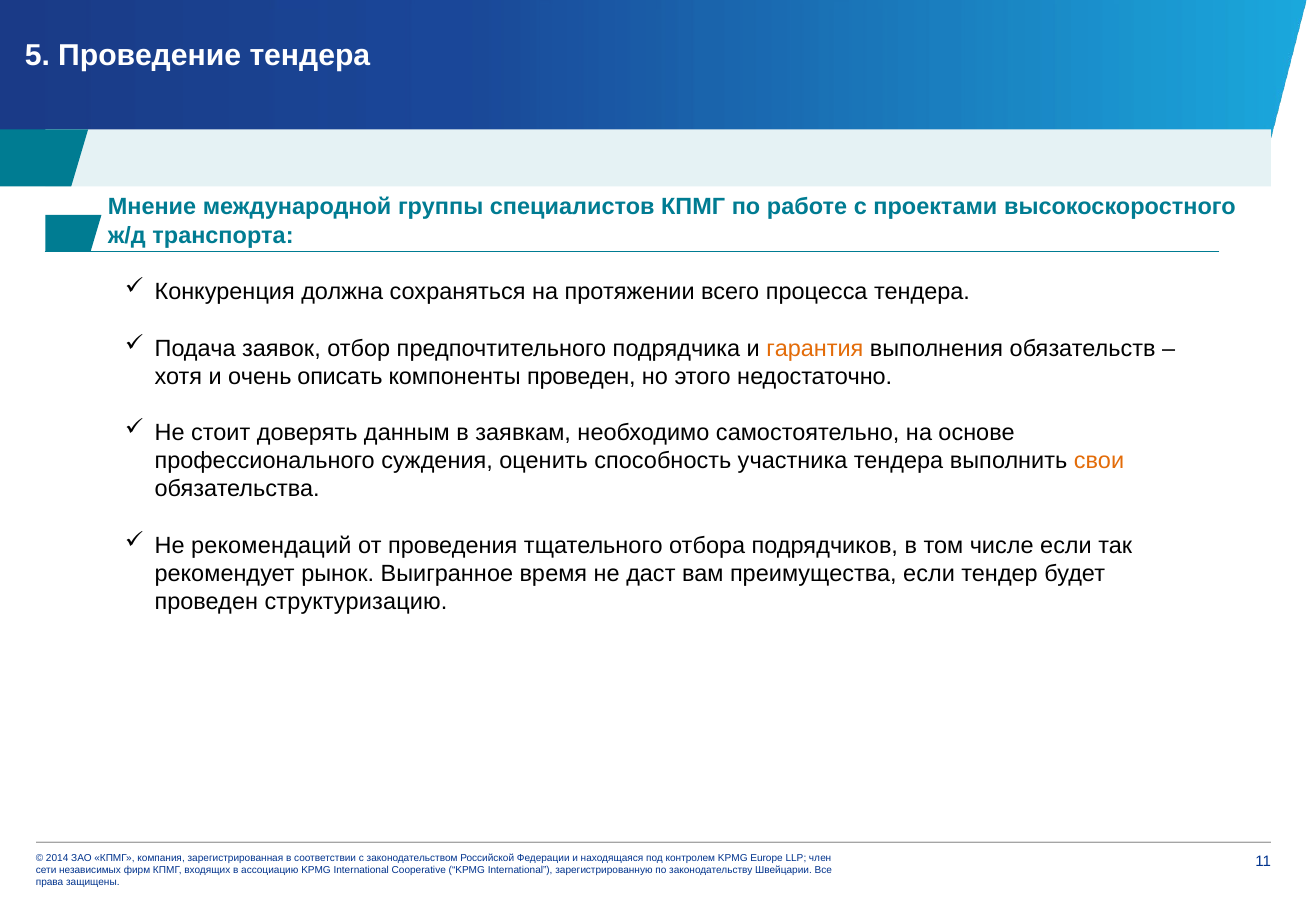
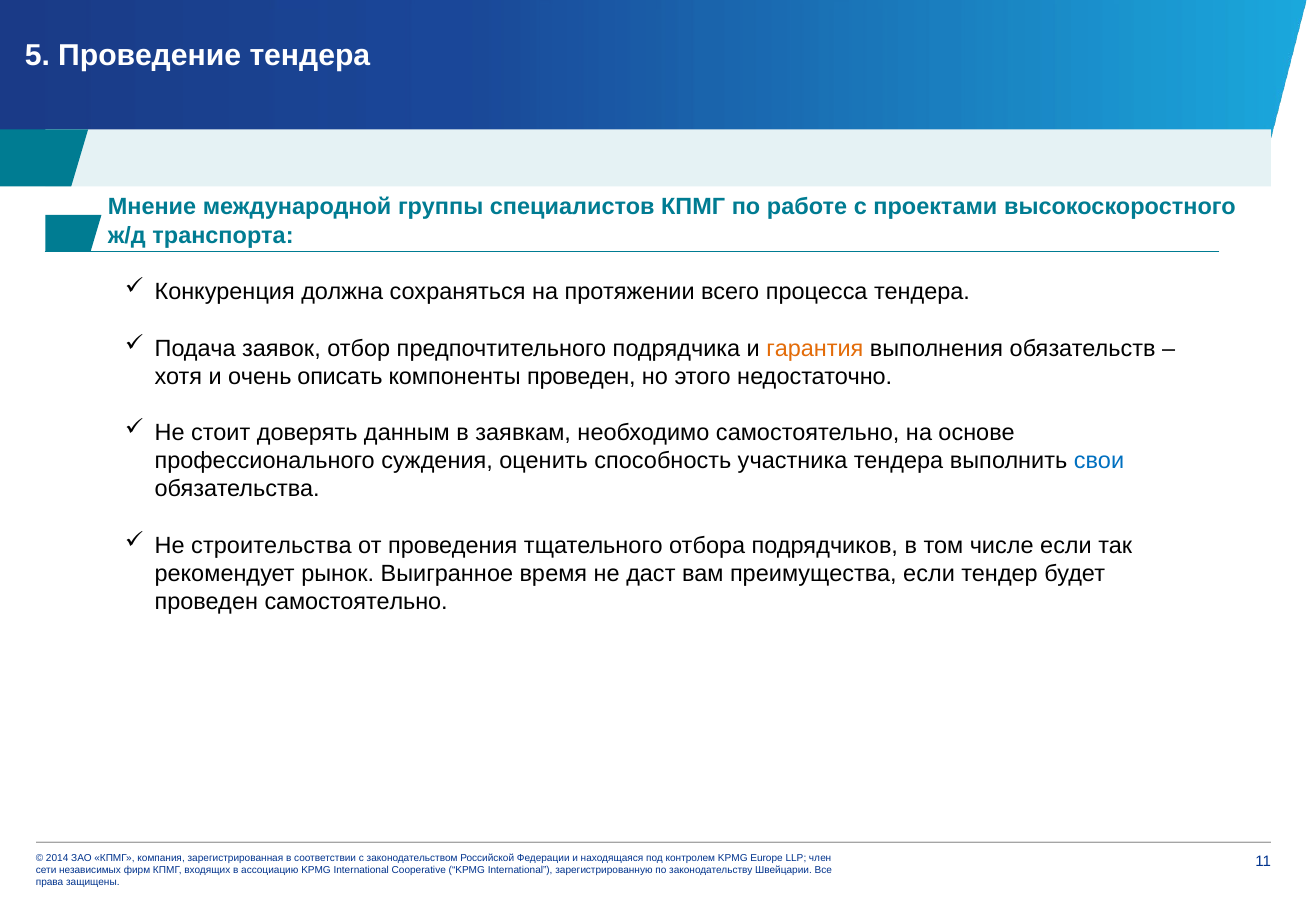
свои colour: orange -> blue (1099, 461)
рекомендаций: рекомендаций -> строительства (271, 545)
проведен структуризацию: структуризацию -> самостоятельно (356, 602)
